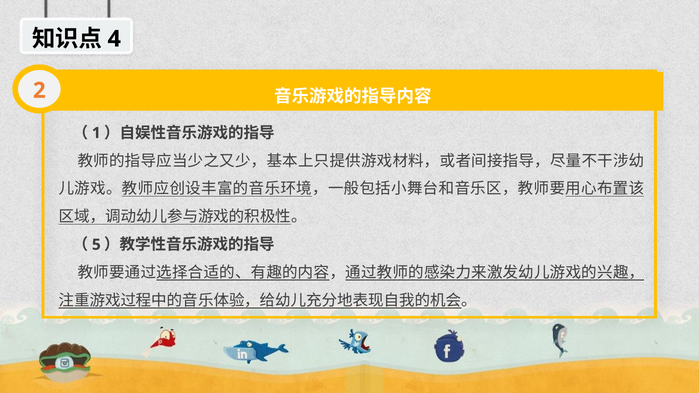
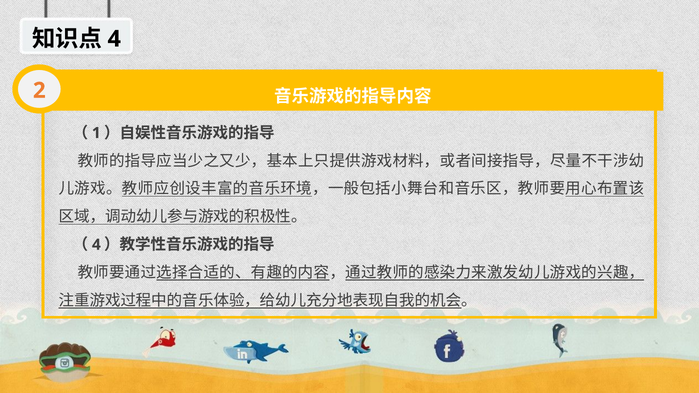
5: 5 -> 4 (96, 245)
